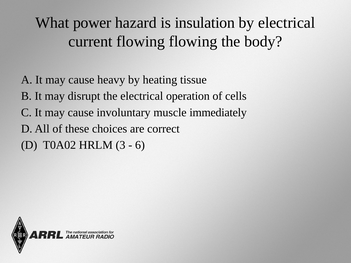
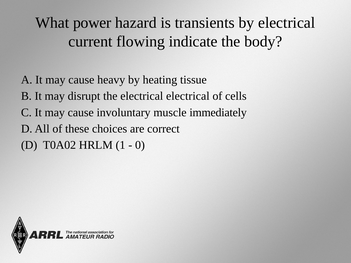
insulation: insulation -> transients (205, 23)
flowing flowing: flowing -> indicate (193, 41)
electrical operation: operation -> electrical (188, 96)
3: 3 -> 1 (121, 145)
6: 6 -> 0 (140, 145)
